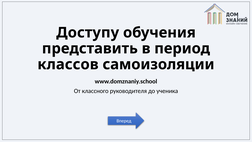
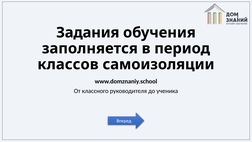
Доступу: Доступу -> Задания (88, 33)
представить: представить -> заполняется (90, 48)
